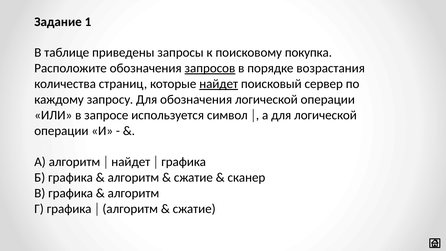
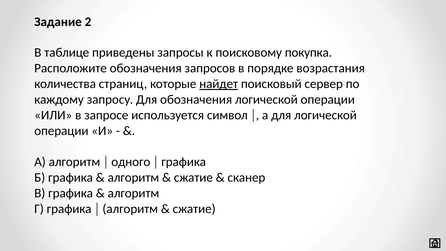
1: 1 -> 2 (88, 22)
запросов underline: present -> none (210, 68)
найдет: найдет -> одного (131, 162)
